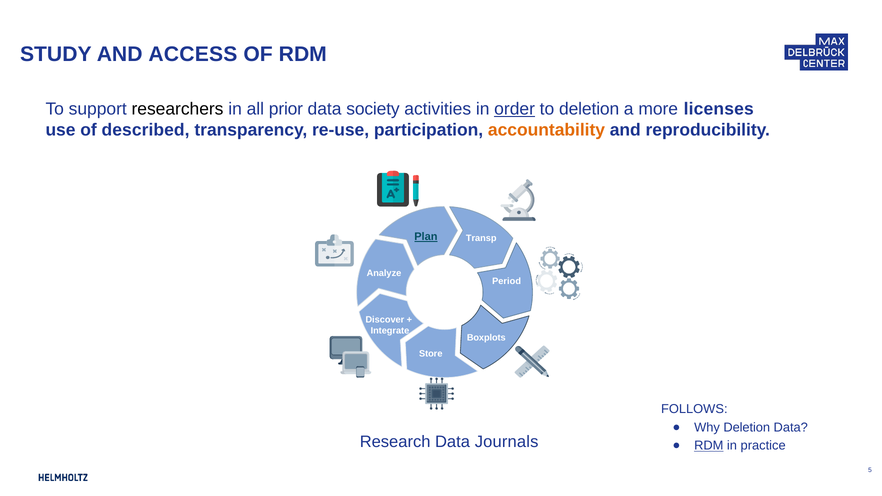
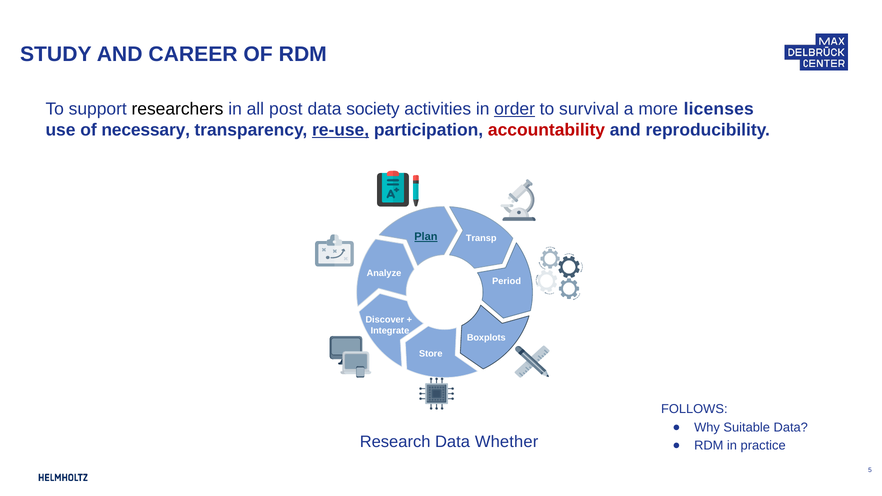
ACCESS: ACCESS -> CAREER (193, 55)
prior: prior -> post (286, 109)
to deletion: deletion -> survival (589, 109)
described: described -> necessary (146, 130)
re-use underline: none -> present (341, 130)
accountability colour: orange -> red (547, 130)
Why Deletion: Deletion -> Suitable (747, 428)
Journals: Journals -> Whether (507, 442)
RDM underline: present -> none (709, 446)
